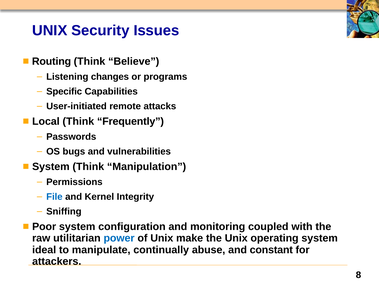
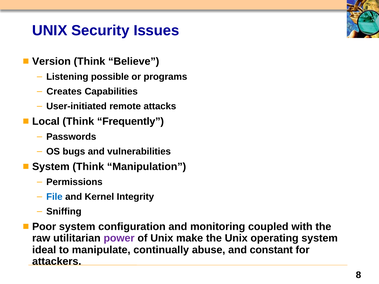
Routing: Routing -> Version (51, 62)
changes: changes -> possible (110, 77)
Specific: Specific -> Creates (64, 92)
power colour: blue -> purple (119, 238)
